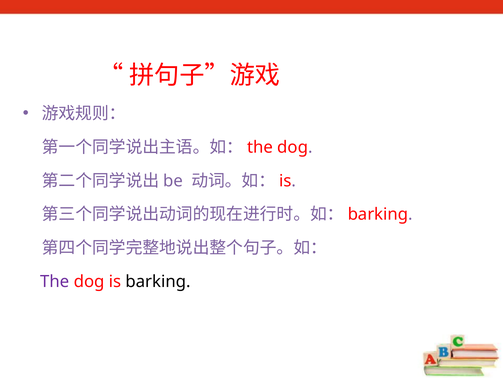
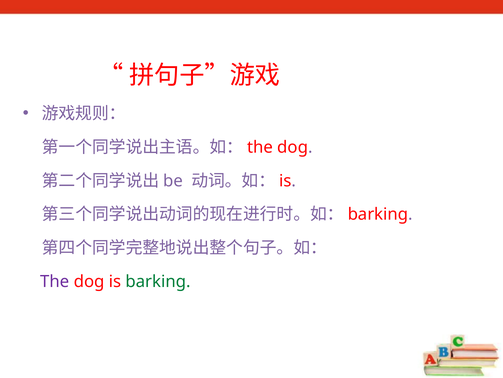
barking colour: black -> green (158, 281)
